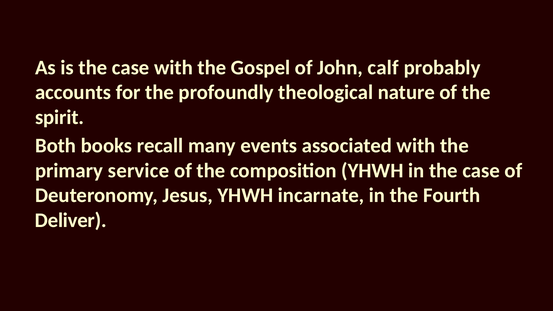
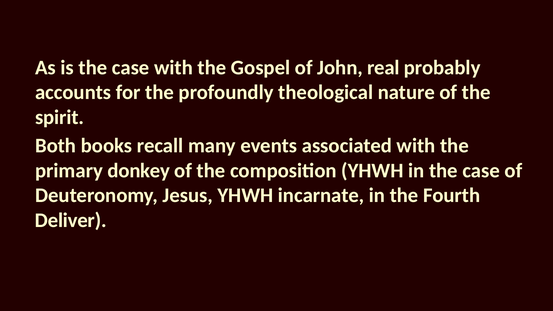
calf: calf -> real (383, 68)
service: service -> donkey (139, 171)
